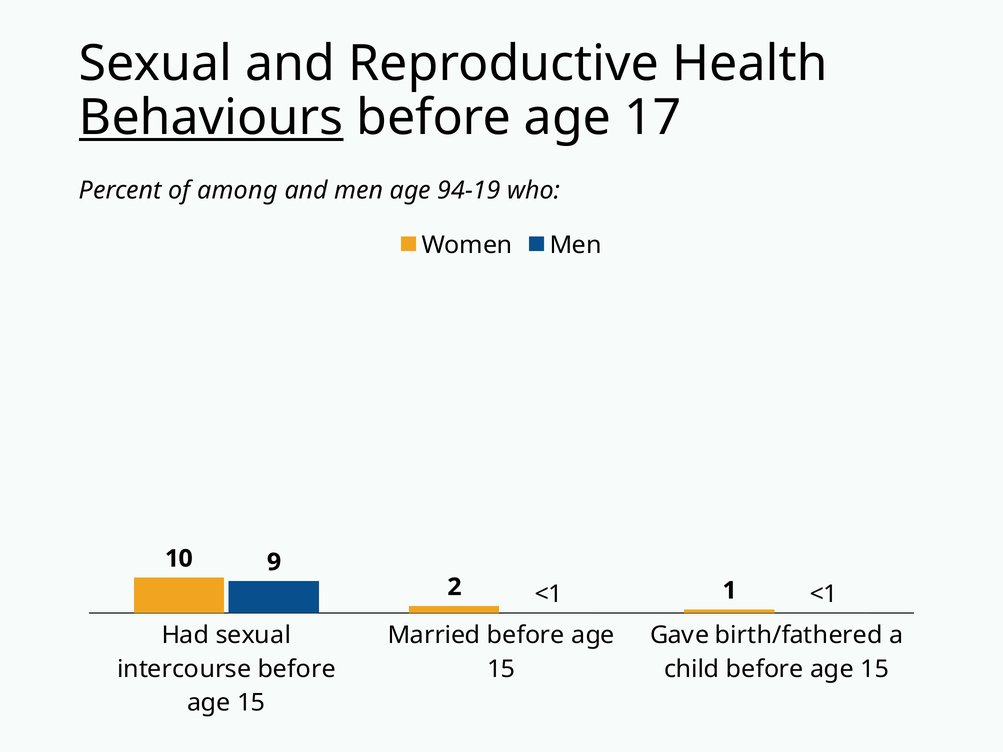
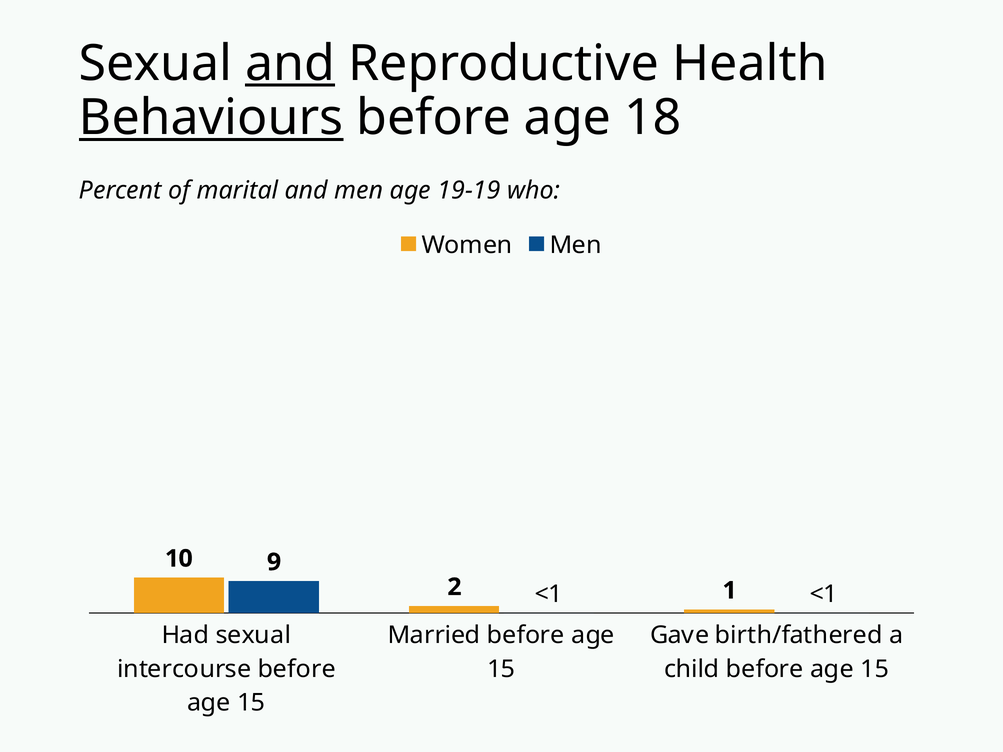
and underline: none -> present (290, 64)
17: 17 -> 18 (653, 118)
among: among -> marital (238, 190)
94-19: 94-19 -> 19-19 (469, 190)
